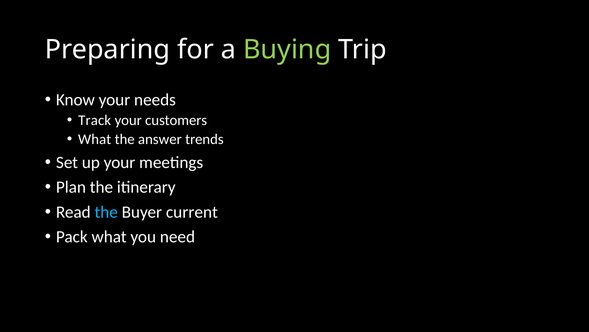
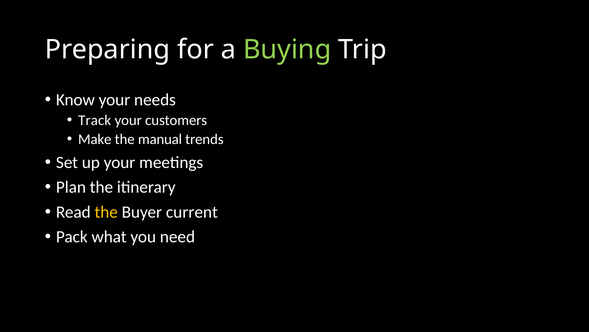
What: What -> Make (95, 139)
answer: answer -> manual (160, 139)
the colour: light blue -> yellow (106, 212)
